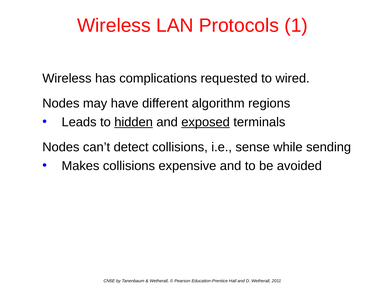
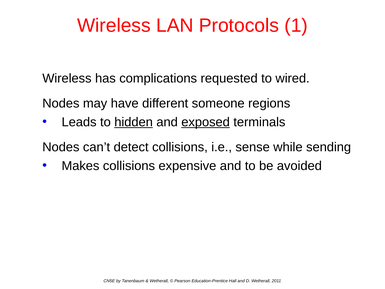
algorithm: algorithm -> someone (218, 103)
